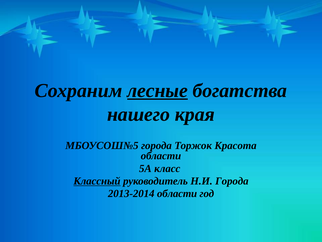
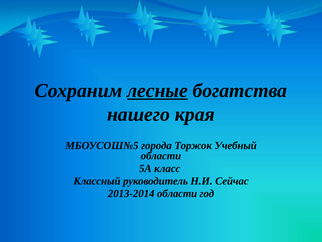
Красота: Красота -> Учебный (236, 145)
Классный underline: present -> none (97, 181)
Н.И Города: Города -> Сейчас (232, 181)
